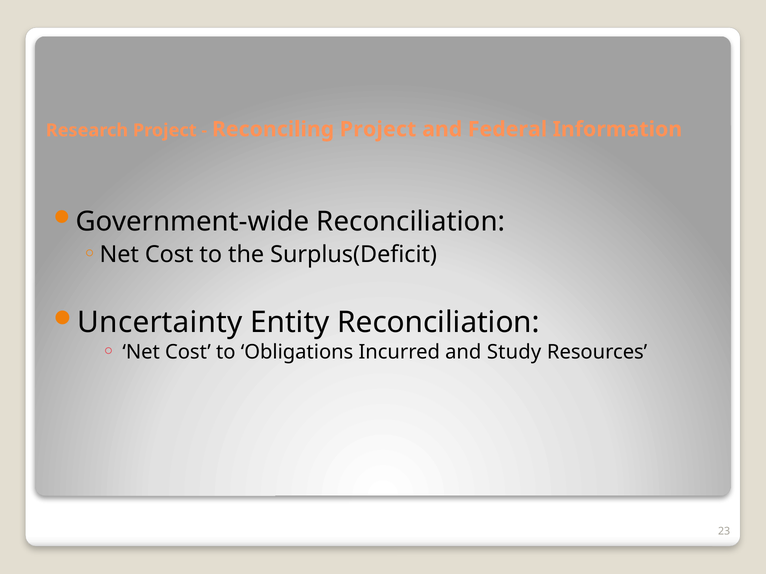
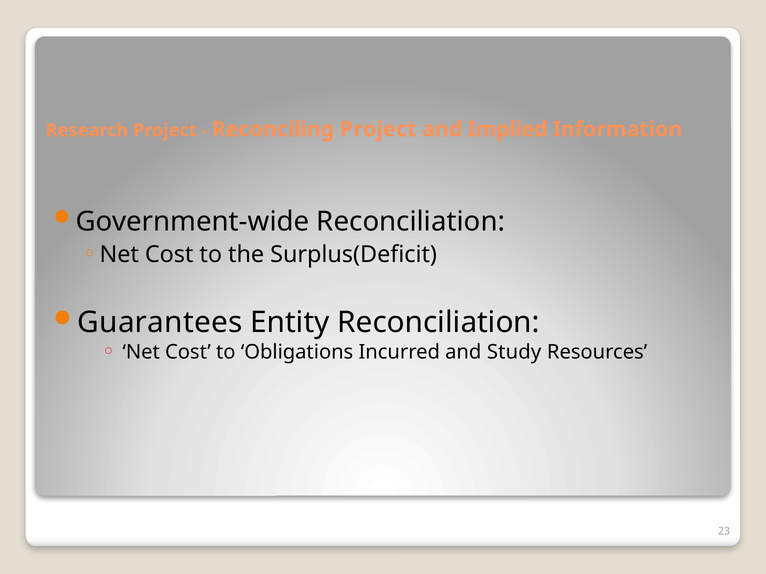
Federal: Federal -> Implied (508, 129)
Uncertainty: Uncertainty -> Guarantees (160, 323)
